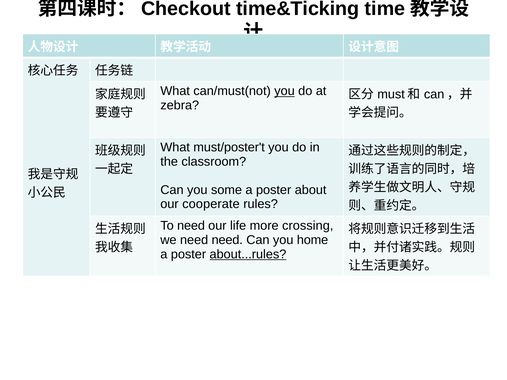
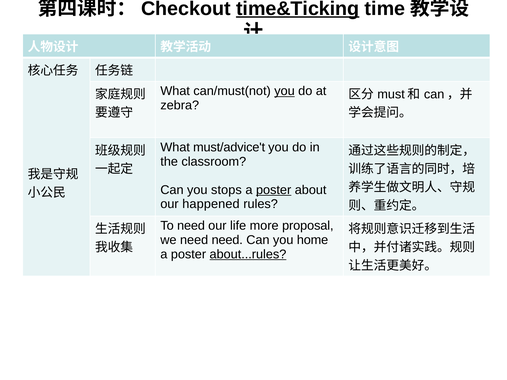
time&Ticking underline: none -> present (298, 9)
must/poster't: must/poster't -> must/advice't (229, 147)
some: some -> stops (226, 190)
poster underline: none -> present (274, 190)
cooperate: cooperate -> happened (211, 204)
crossing: crossing -> proposal (308, 226)
